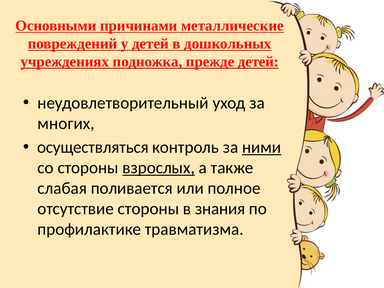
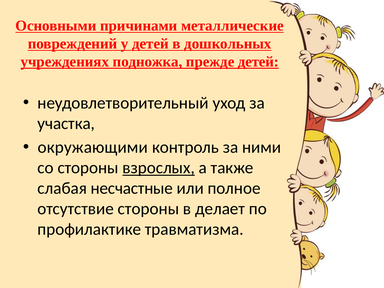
многих: многих -> участка (66, 123)
осуществляться: осуществляться -> окружающими (93, 147)
ними underline: present -> none (262, 147)
поливается: поливается -> несчастные (132, 188)
знания: знания -> делает (220, 209)
